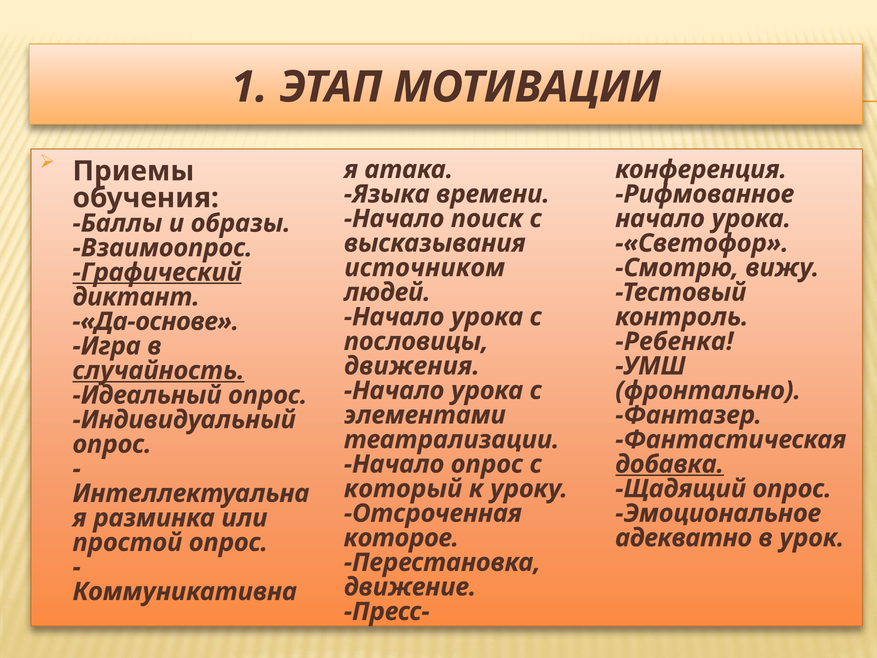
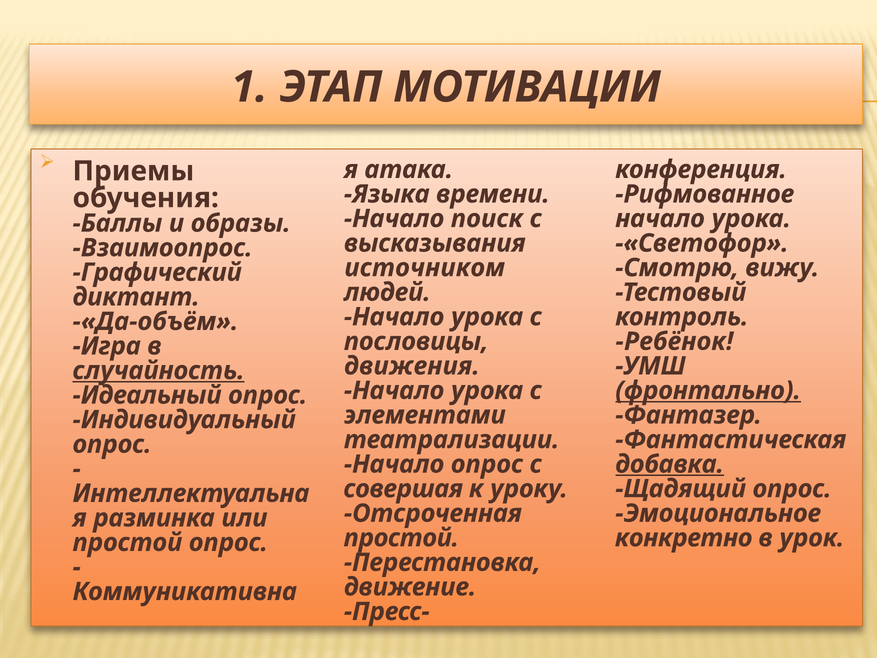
Графический underline: present -> none (157, 272)
-«Да-основе: -«Да-основе -> -«Да-объём (155, 321)
Ребенка: Ребенка -> Ребёнок (674, 341)
фронтально underline: none -> present (708, 390)
который: который -> совершая (403, 489)
которое: которое -> простой (401, 538)
адекватно: адекватно -> конкретно (684, 538)
